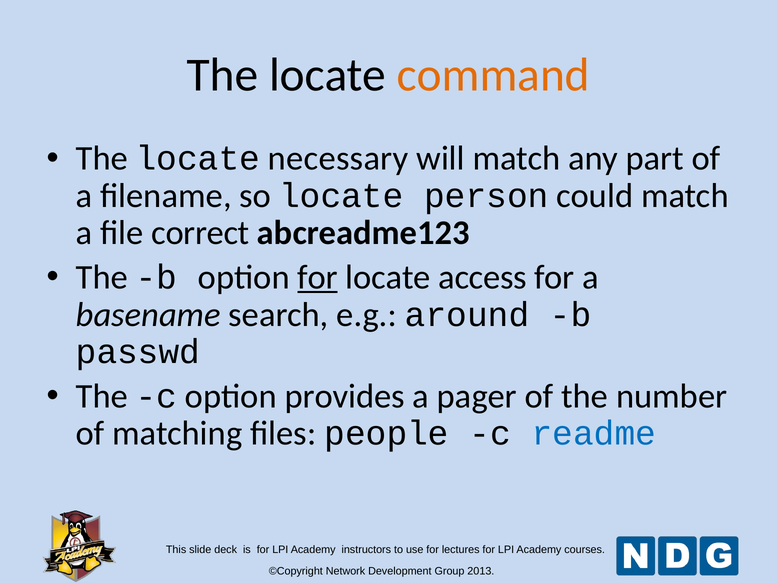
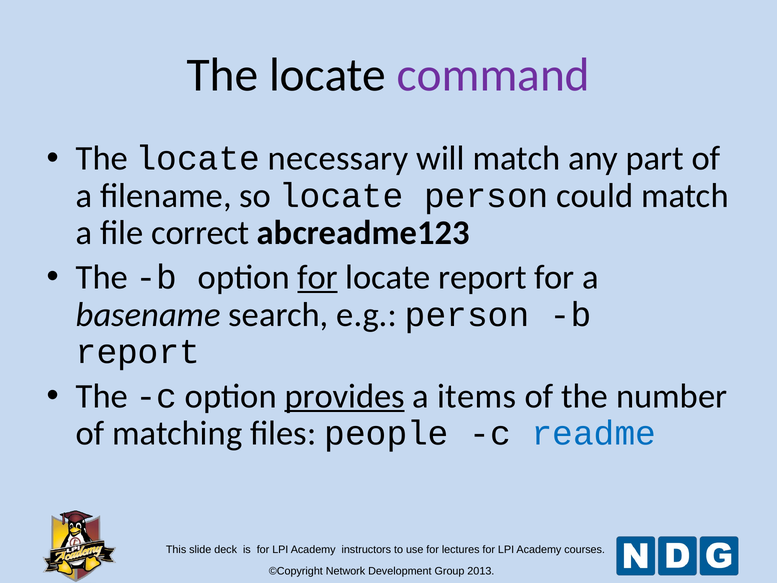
command colour: orange -> purple (493, 75)
locate access: access -> report (482, 277)
e.g around: around -> person (467, 315)
passwd: passwd -> report (138, 352)
provides underline: none -> present (345, 396)
pager: pager -> items (477, 396)
